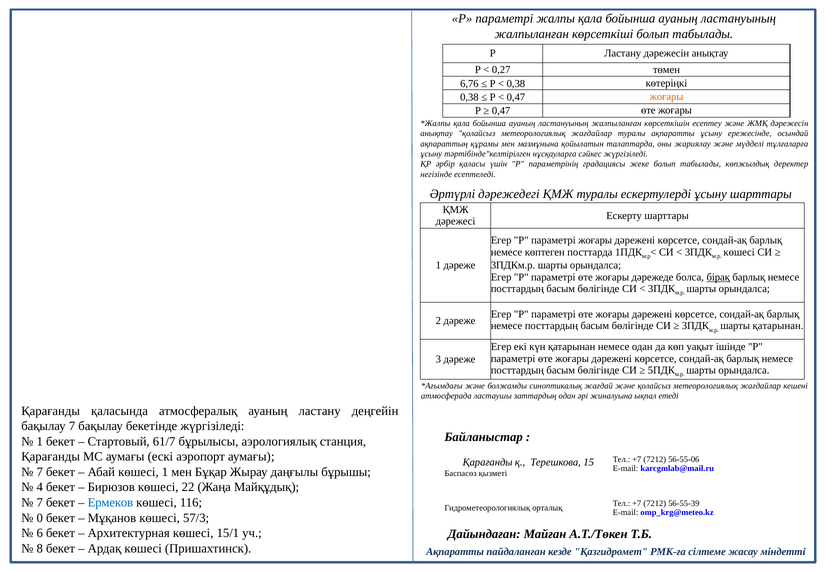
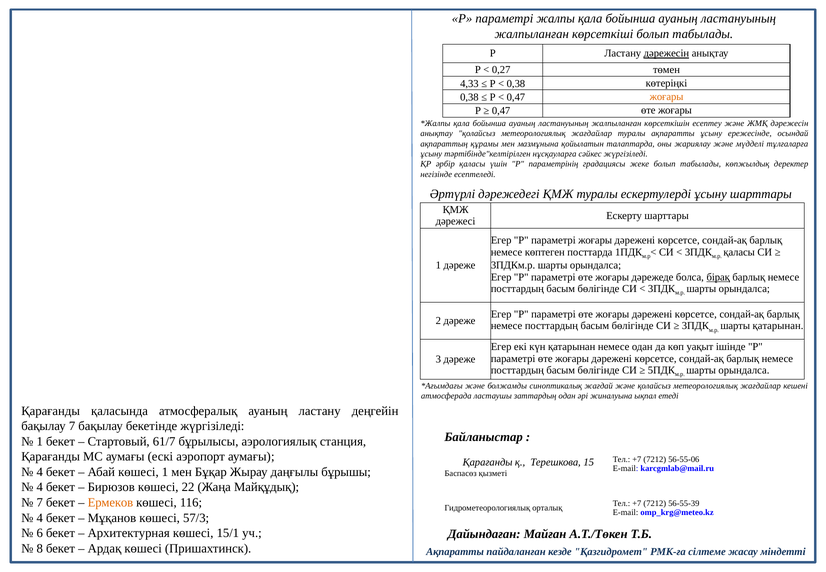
дәрежесін underline: none -> present (666, 53)
6,76: 6,76 -> 4,33 (469, 84)
көшесі: көшесі -> қаласы (739, 252)
7: 7 -> 4 (40, 472)
Ермеков colour: blue -> orange (110, 502)
0: 0 -> 4 (40, 518)
